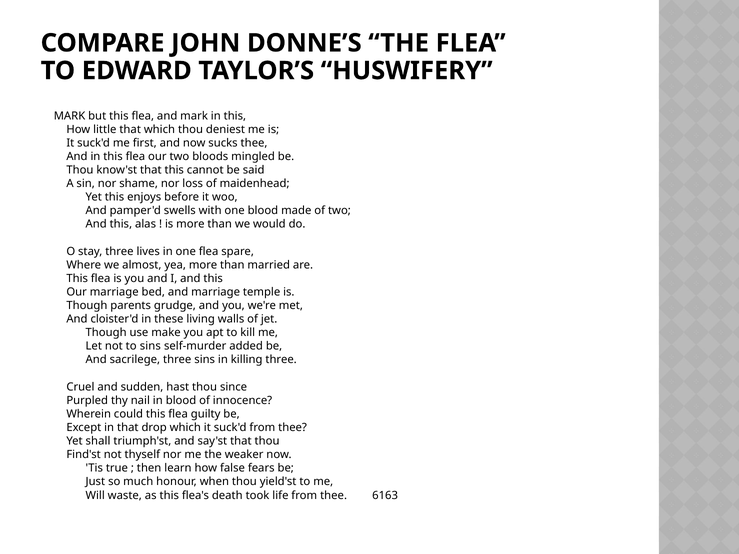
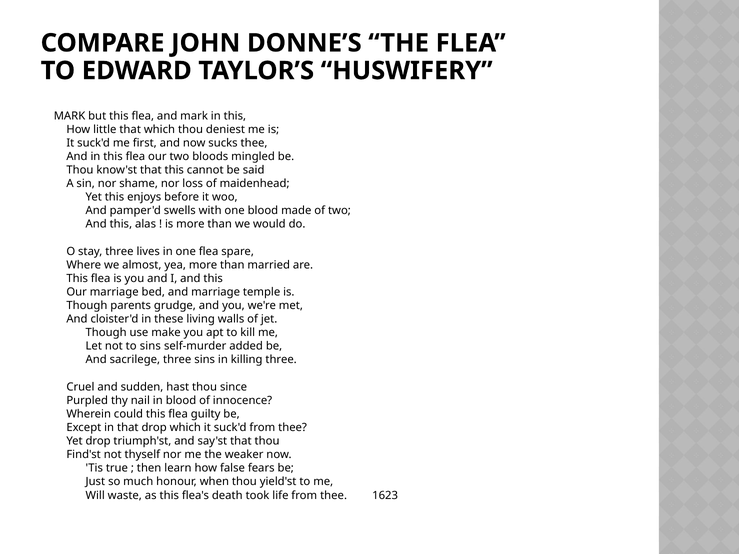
Yet shall: shall -> drop (98, 441)
6163: 6163 -> 1623 (385, 496)
